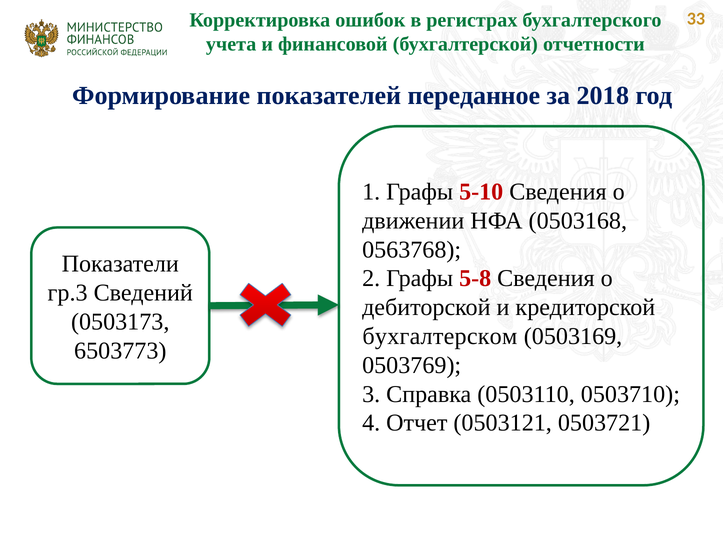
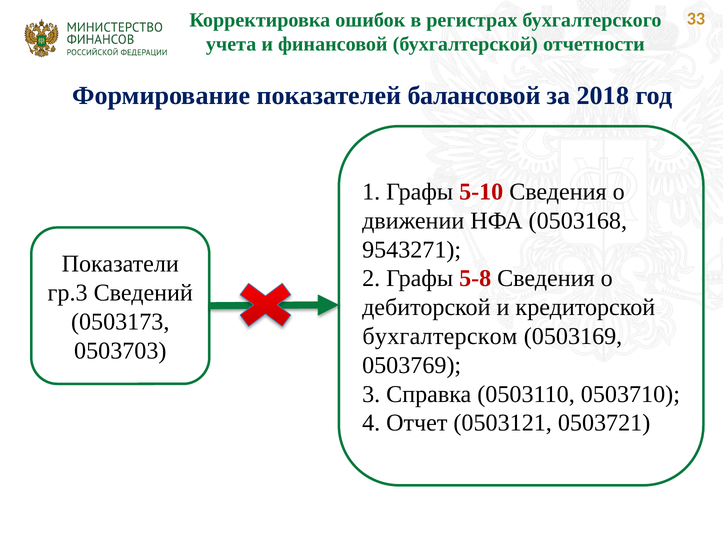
переданное: переданное -> балансовой (474, 96)
0563768: 0563768 -> 9543271 (412, 250)
6503773: 6503773 -> 0503703 (120, 351)
